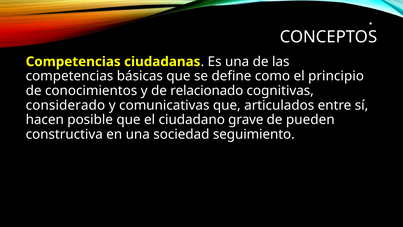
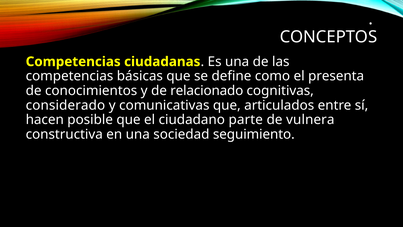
principio: principio -> presenta (336, 76)
grave: grave -> parte (246, 120)
pueden: pueden -> vulnera (310, 120)
